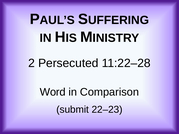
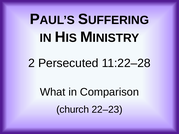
Word: Word -> What (53, 92)
submit: submit -> church (73, 110)
